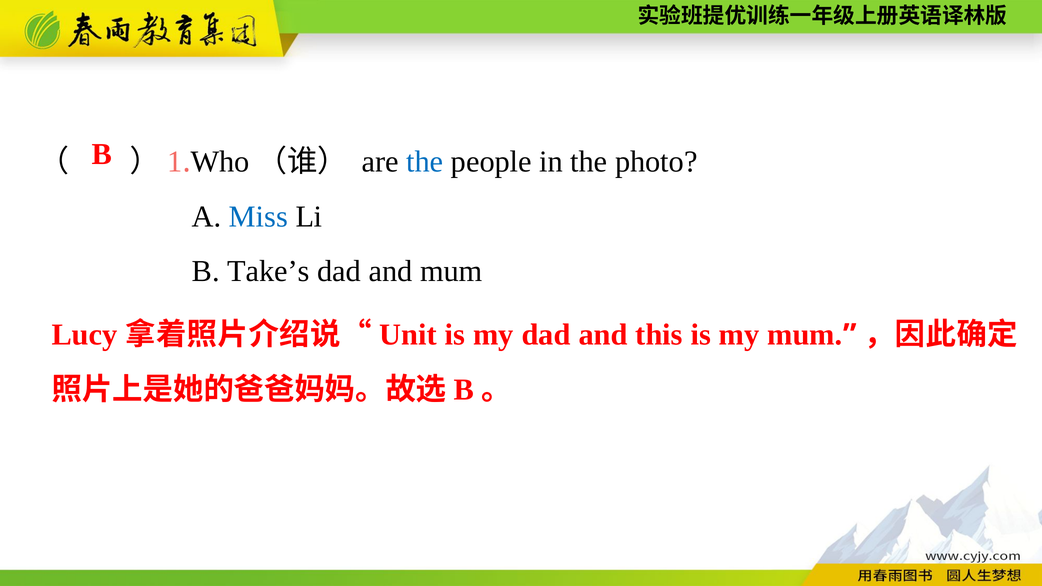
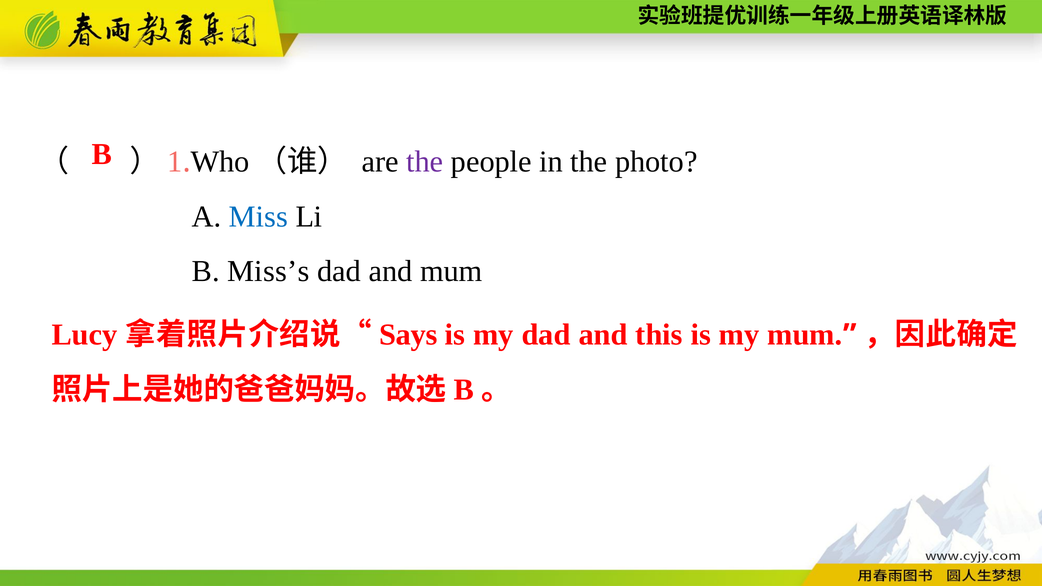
the colour: blue -> purple (425, 162)
Take’s: Take’s -> Miss’s (268, 271)
Unit: Unit -> Says (408, 335)
